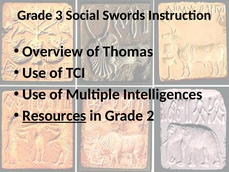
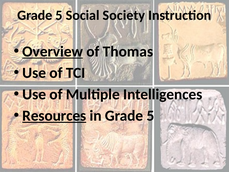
3: 3 -> 5 (59, 15)
Swords: Swords -> Society (124, 15)
Overview underline: none -> present (53, 51)
in Grade 2: 2 -> 5 (150, 116)
